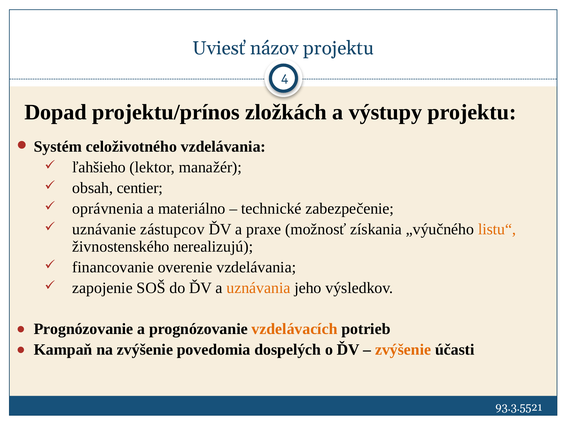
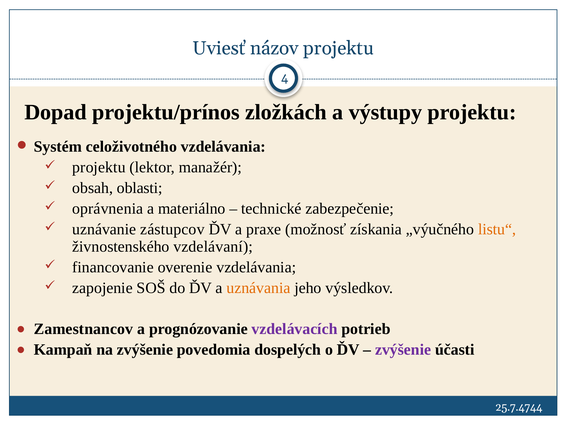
ľahšieho: ľahšieho -> projektu (99, 167)
centier: centier -> oblasti (140, 188)
nerealizujú: nerealizujú -> vzdelávaní (213, 247)
Prognózovanie: Prognózovanie -> Zamestnancov (83, 329)
vzdelávacích colour: orange -> purple (295, 329)
zvýšenie colour: orange -> purple (403, 350)
93.3.5521: 93.3.5521 -> 25.7.4744 (519, 407)
